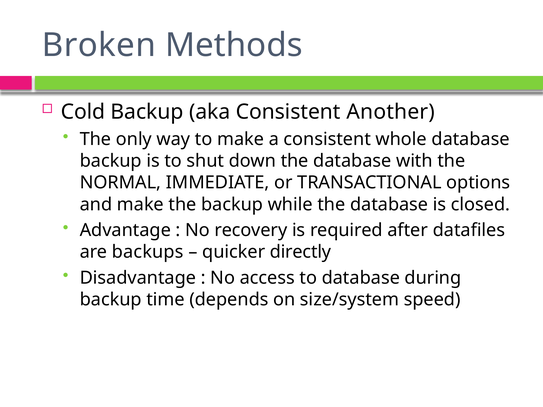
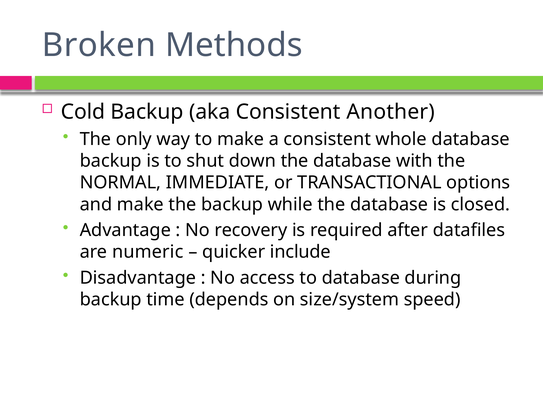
backups: backups -> numeric (148, 252)
directly: directly -> include (300, 252)
